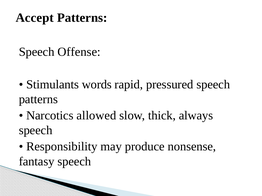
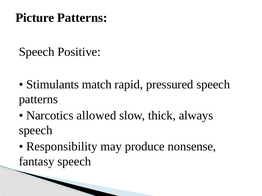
Accept: Accept -> Picture (35, 18)
Offense: Offense -> Positive (79, 52)
words: words -> match (97, 85)
